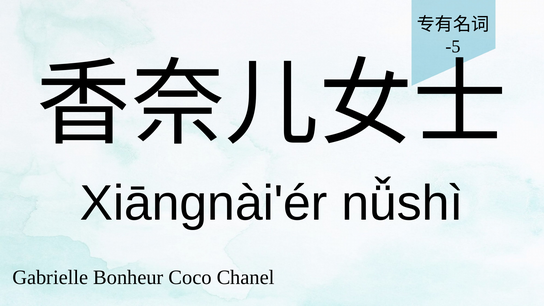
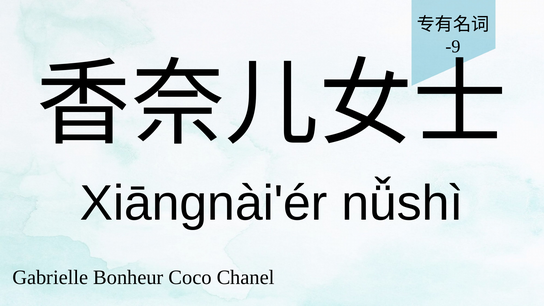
-5: -5 -> -9 (453, 46)
